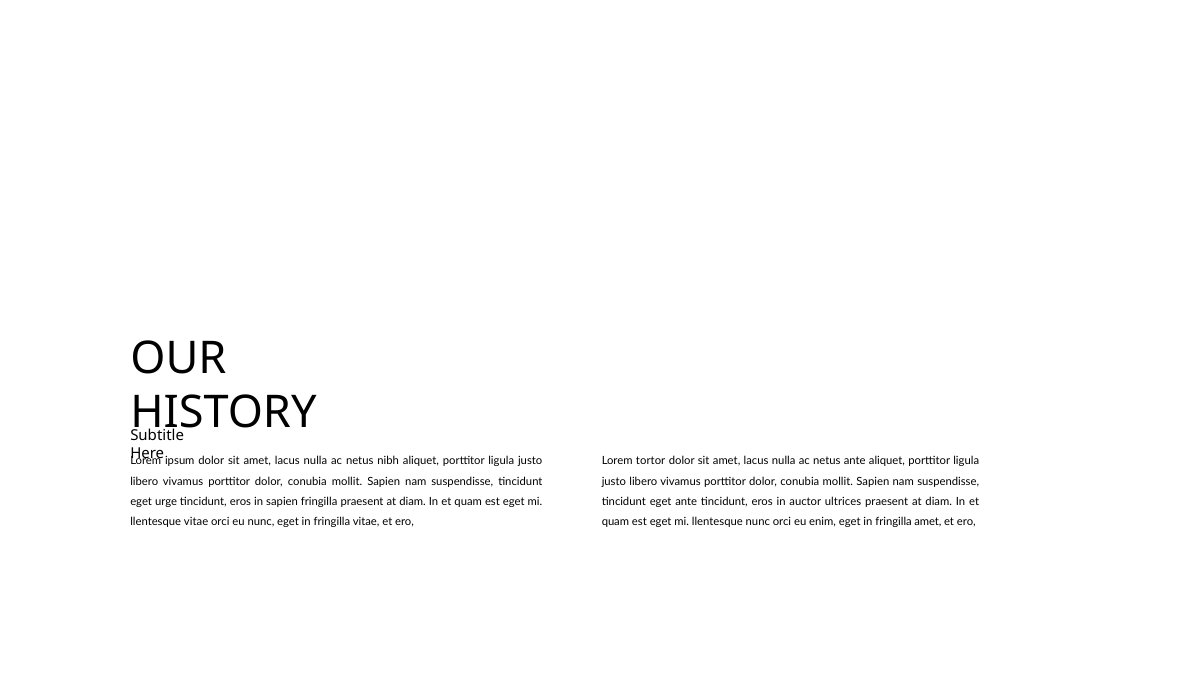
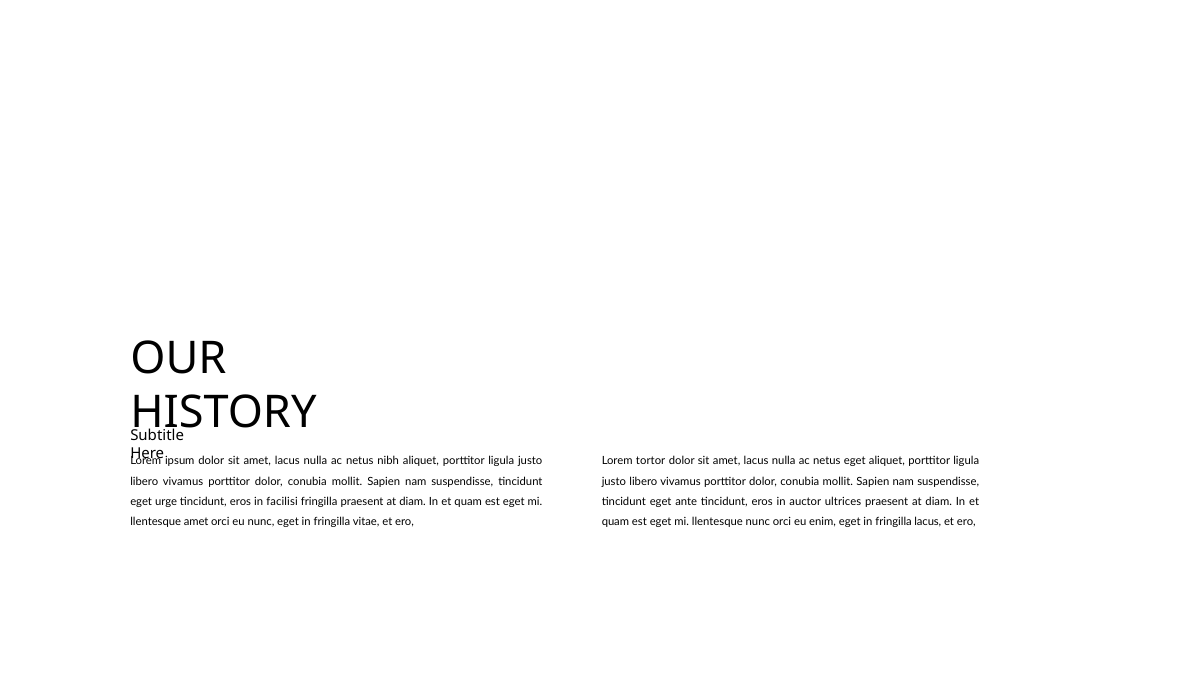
netus ante: ante -> eget (855, 461)
in sapien: sapien -> facilisi (282, 502)
llentesque vitae: vitae -> amet (196, 522)
fringilla amet: amet -> lacus (928, 522)
